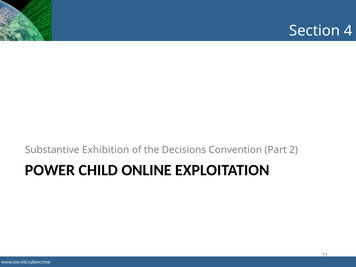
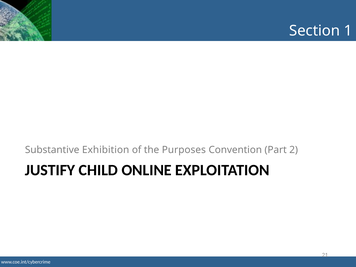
4: 4 -> 1 (348, 31)
Decisions: Decisions -> Purposes (184, 150)
POWER: POWER -> JUSTIFY (50, 170)
